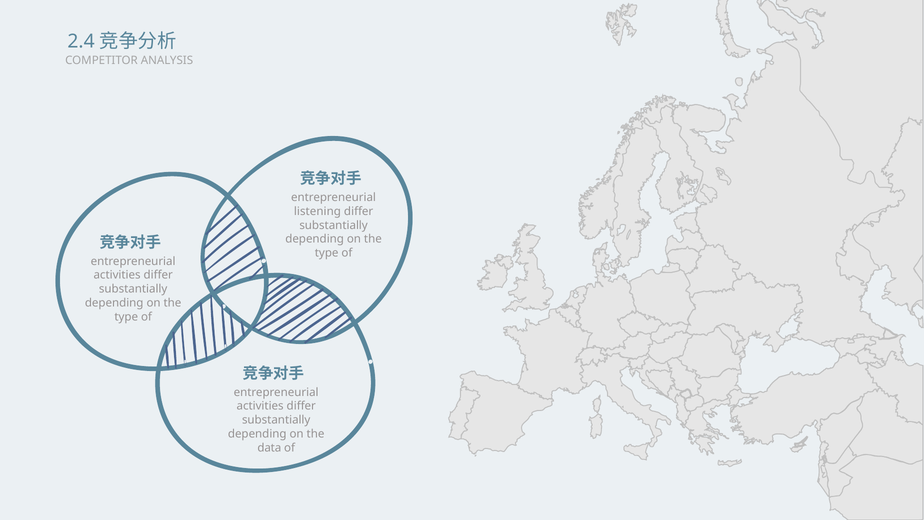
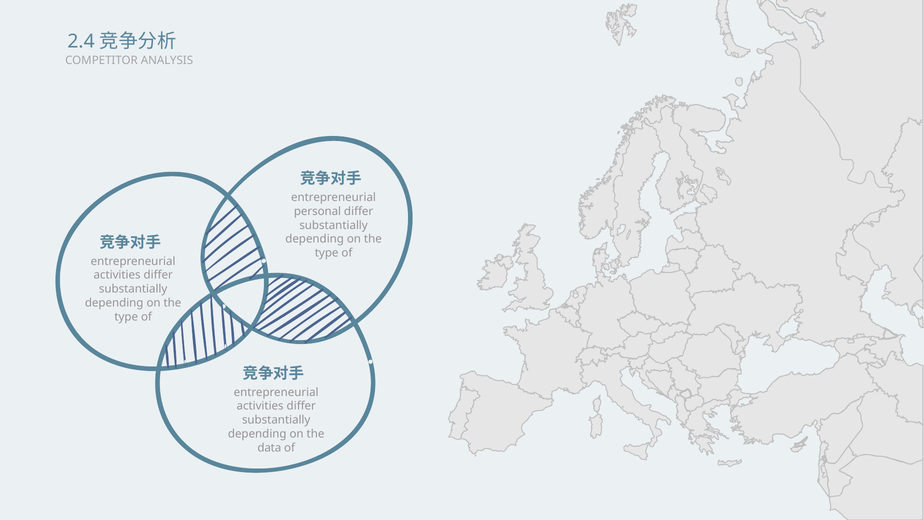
listening: listening -> personal (317, 211)
